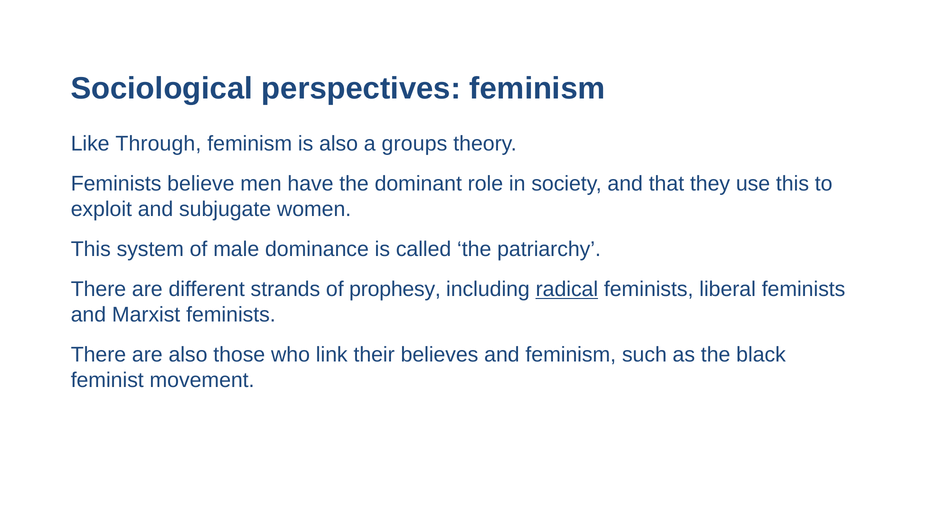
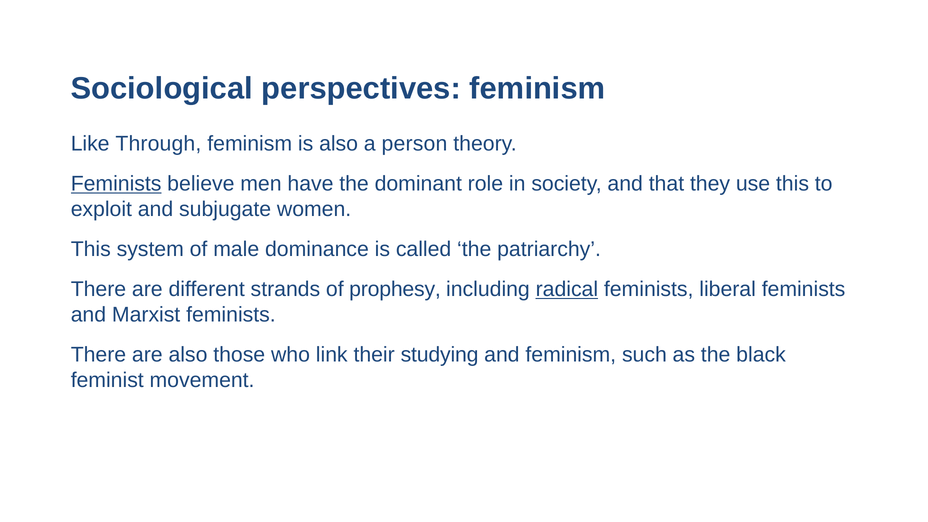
groups: groups -> person (414, 144)
Feminists underline: none -> present (116, 184)
believes: believes -> studying (440, 355)
